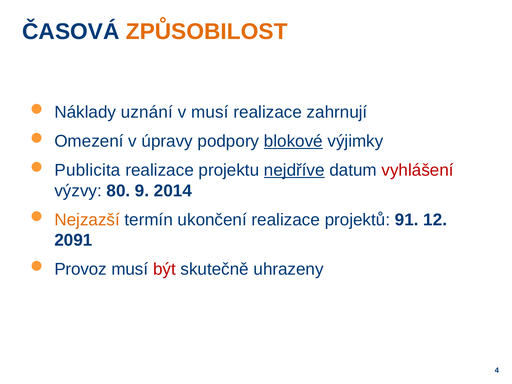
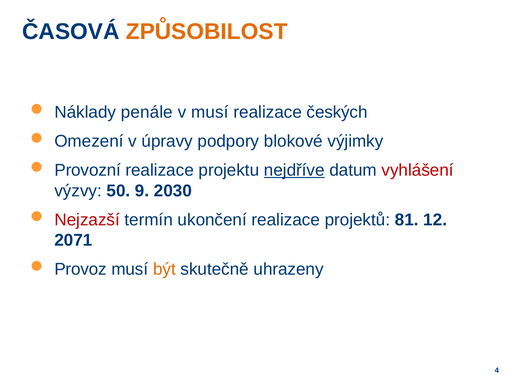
uznání: uznání -> penále (147, 112)
zahrnují: zahrnují -> českých (337, 112)
blokové underline: present -> none (293, 141)
Publicita: Publicita -> Provozní (88, 170)
80: 80 -> 50 (118, 191)
2014: 2014 -> 2030 (173, 191)
Nejzazší colour: orange -> red (87, 220)
91: 91 -> 81 (407, 220)
2091: 2091 -> 2071 (73, 240)
být colour: red -> orange (164, 269)
